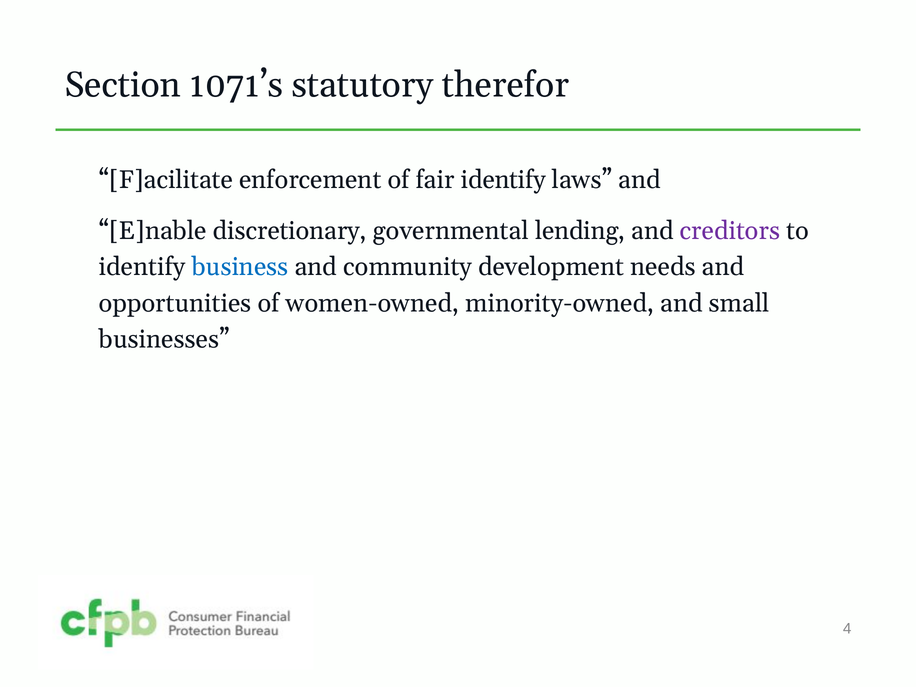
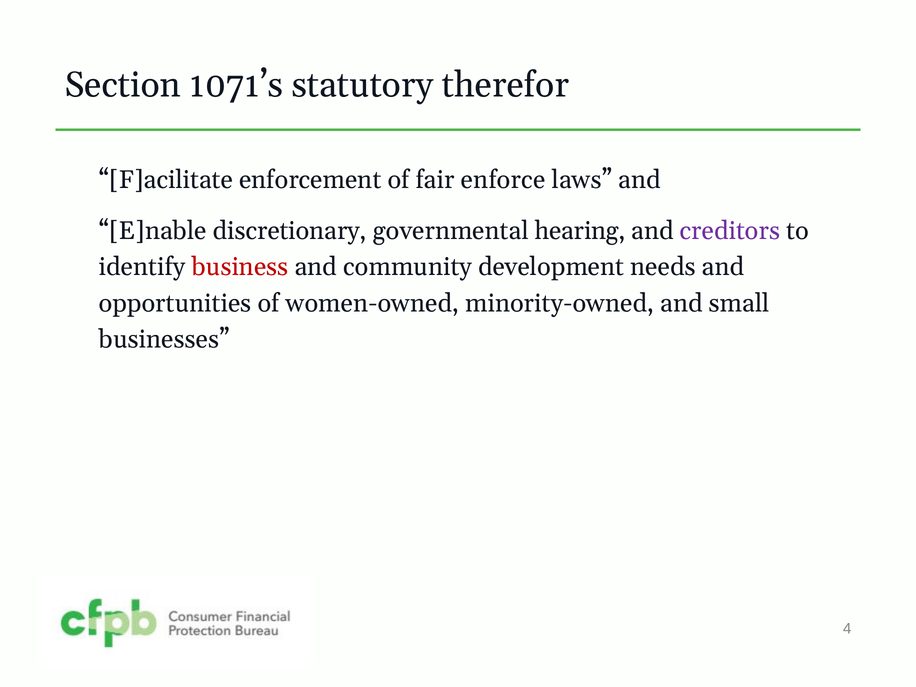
fair identify: identify -> enforce (503, 180)
lending: lending -> hearing (580, 231)
business colour: blue -> red (240, 267)
